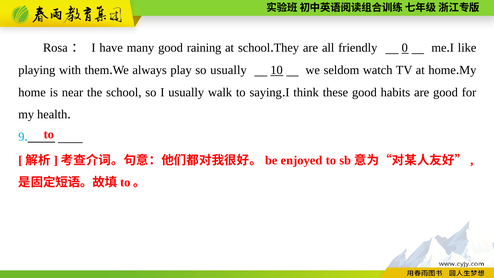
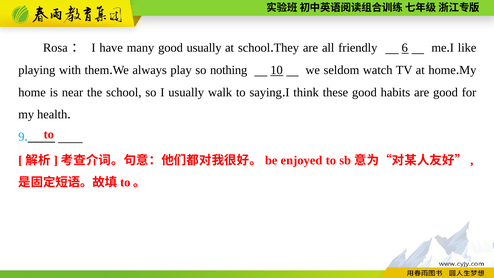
good raining: raining -> usually (204, 48)
0: 0 -> 6 (405, 48)
so usually: usually -> nothing (229, 70)
